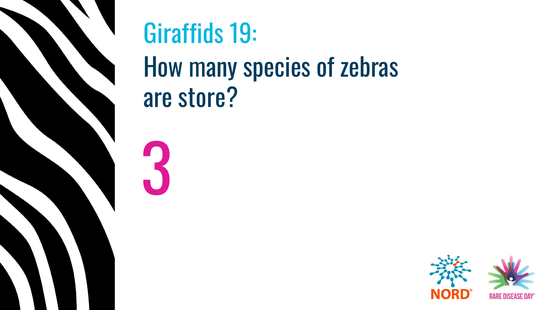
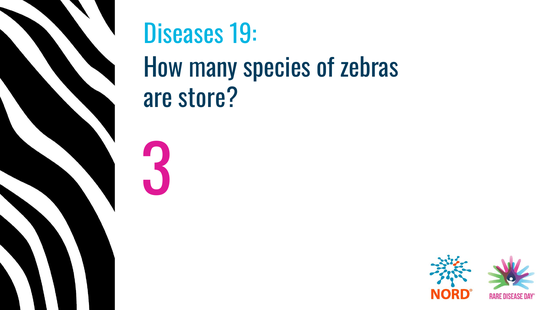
Giraffids: Giraffids -> Diseases (184, 35)
